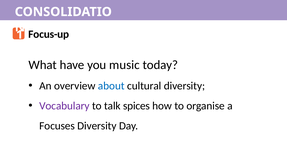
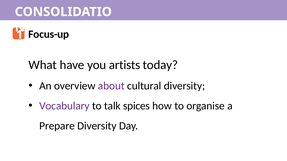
music: music -> artists (125, 65)
about colour: blue -> purple (111, 86)
Focuses: Focuses -> Prepare (57, 126)
